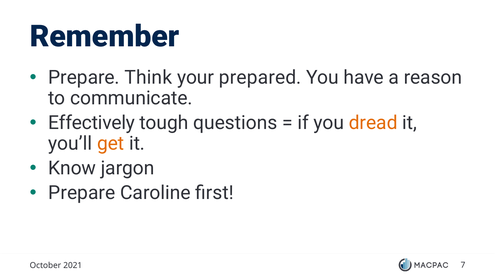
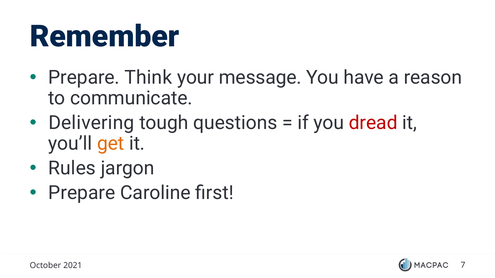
prepared: prepared -> message (260, 78)
Effectively: Effectively -> Delivering (91, 123)
dread colour: orange -> red (373, 123)
Know: Know -> Rules (72, 168)
